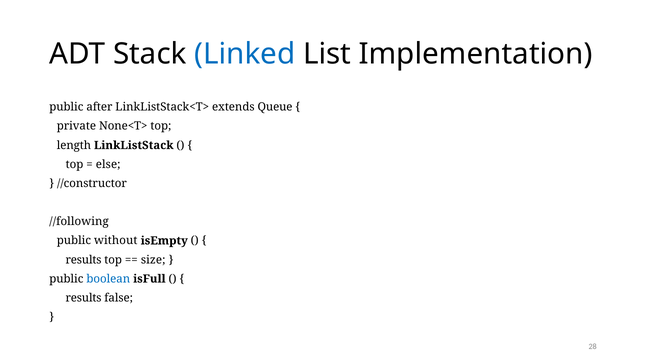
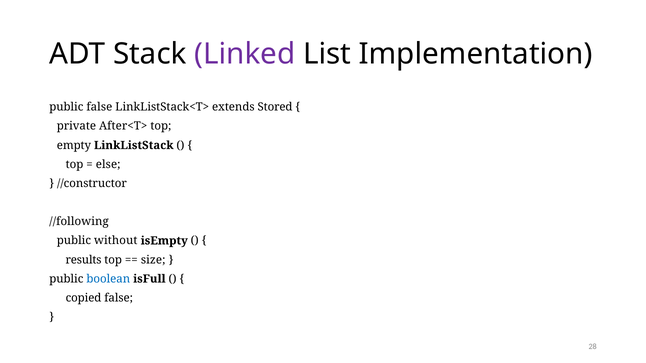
Linked colour: blue -> purple (245, 54)
public after: after -> false (99, 107)
Queue: Queue -> Stored (275, 107)
None<T>: None<T> -> After<T> (123, 126)
length: length -> empty (74, 145)
results: results -> copied (84, 298)
